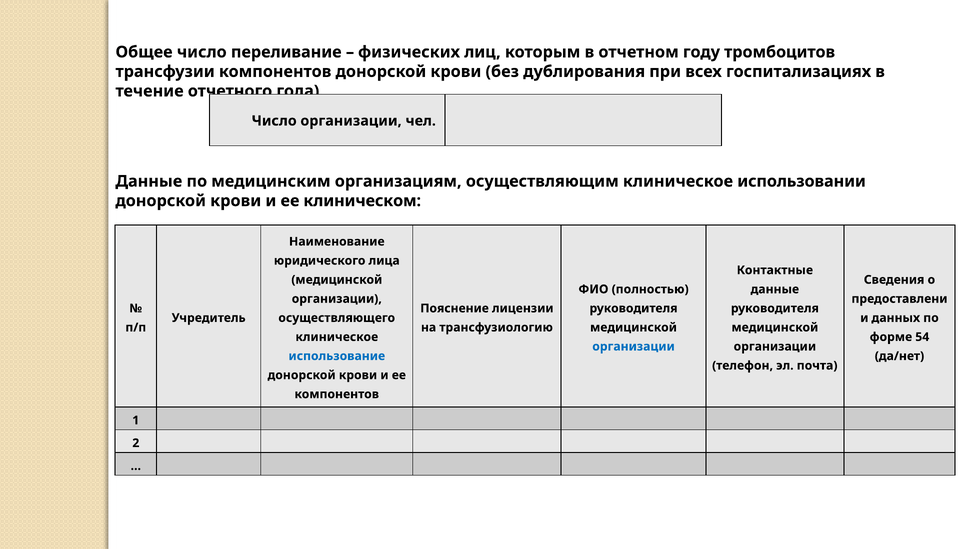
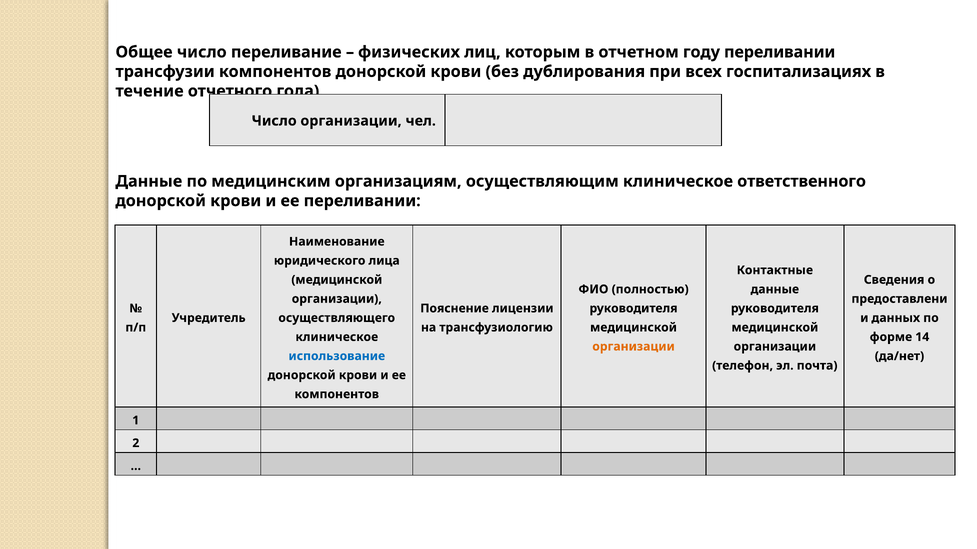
году тромбоцитов: тромбоцитов -> переливании (780, 52)
использовании: использовании -> ответственного (802, 181)
ее клиническом: клиническом -> переливании (362, 201)
54: 54 -> 14 (922, 337)
организации colour: blue -> orange (634, 347)
